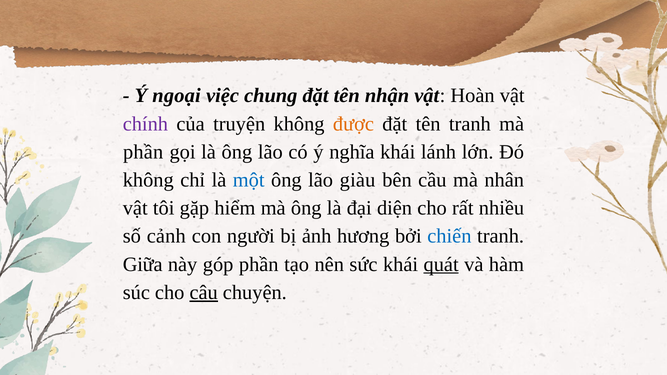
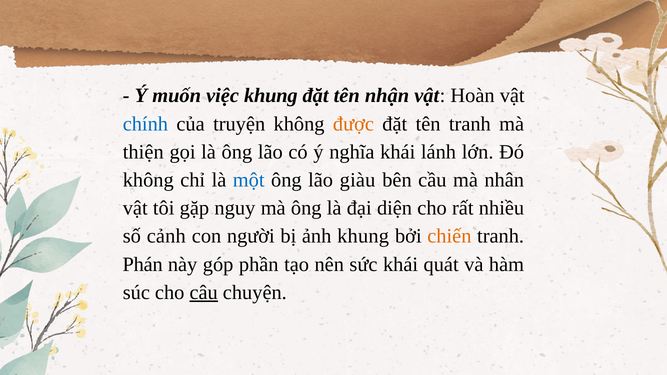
ngoại: ngoại -> muốn (177, 96)
việc chung: chung -> khung (271, 96)
chính colour: purple -> blue (145, 124)
phần: phần -> thiện (143, 152)
hiểm: hiểm -> nguy (235, 208)
ảnh hương: hương -> khung (363, 236)
chiến colour: blue -> orange (449, 236)
Giữa: Giữa -> Phán (143, 264)
quát underline: present -> none (441, 264)
